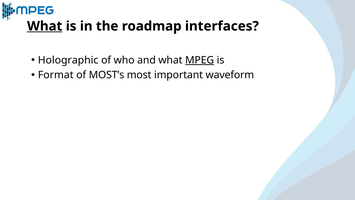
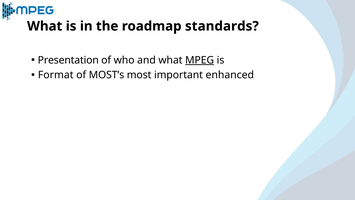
What underline: present -> none (45, 26)
interfaces: interfaces -> standards (222, 26)
Holographic: Holographic -> Presentation (68, 60)
waveform: waveform -> enhanced (230, 75)
